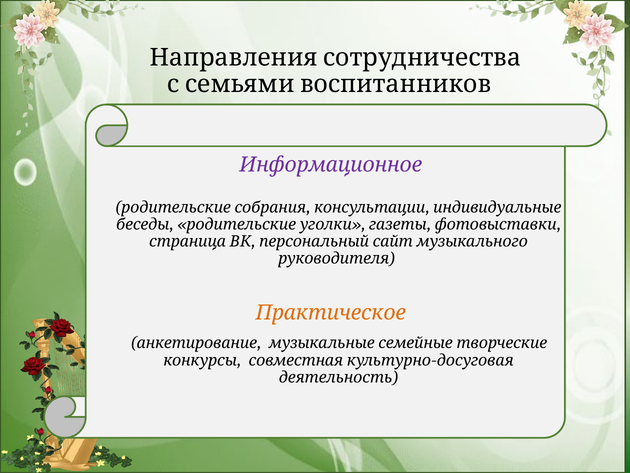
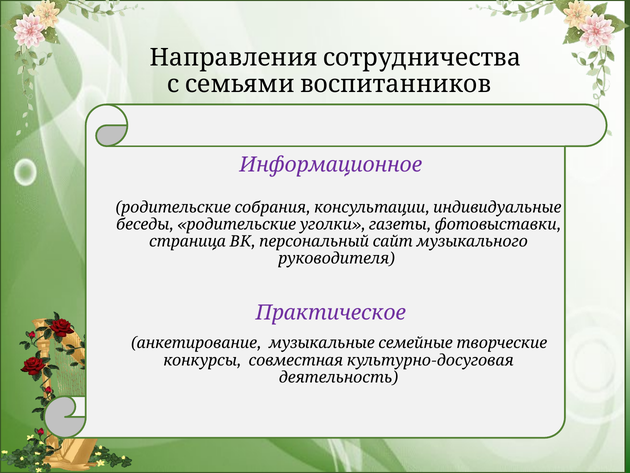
Практическое colour: orange -> purple (331, 313)
